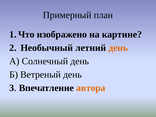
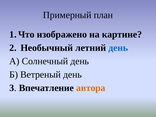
день colour: orange -> blue (118, 48)
